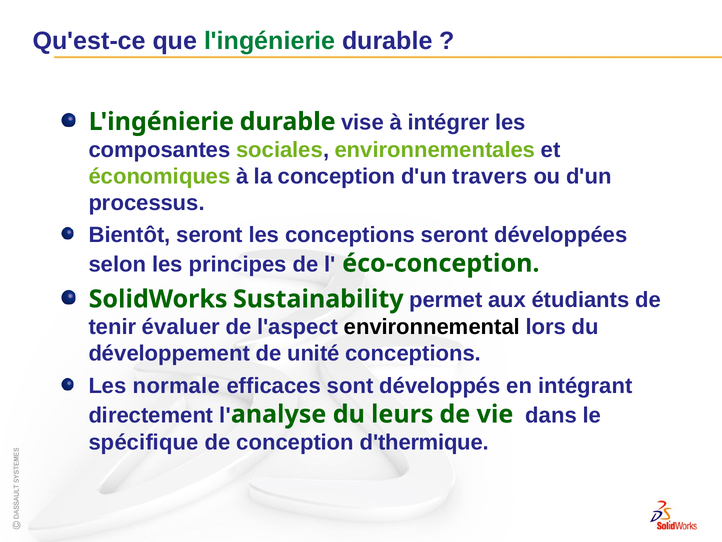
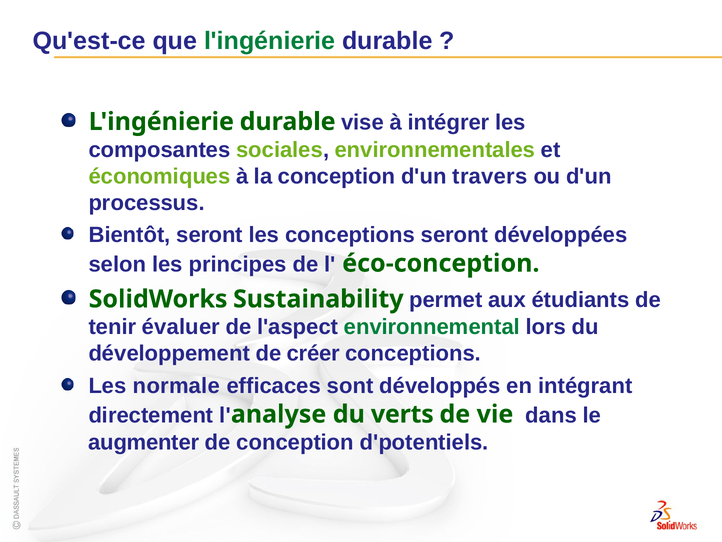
environnemental colour: black -> green (432, 327)
unité: unité -> créer (313, 353)
leurs: leurs -> verts (402, 414)
spécifique: spécifique -> augmenter (144, 442)
d'thermique: d'thermique -> d'potentiels (424, 442)
